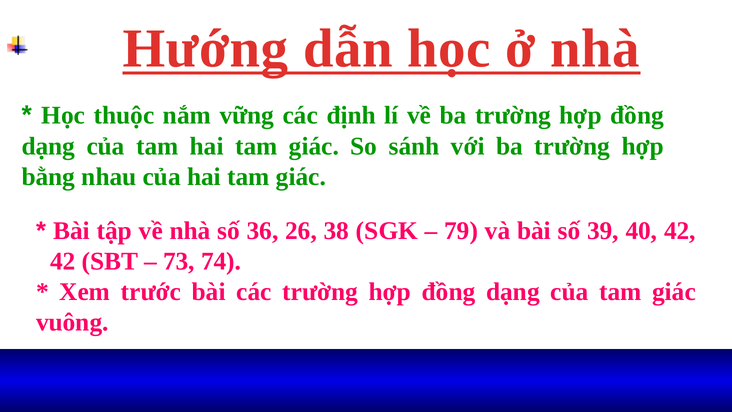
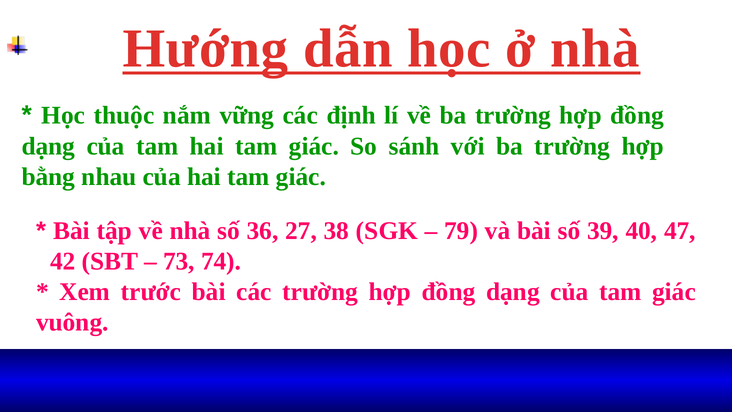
26: 26 -> 27 (301, 231)
40 42: 42 -> 47 (680, 231)
